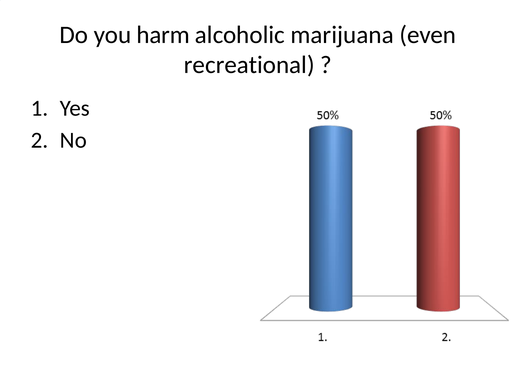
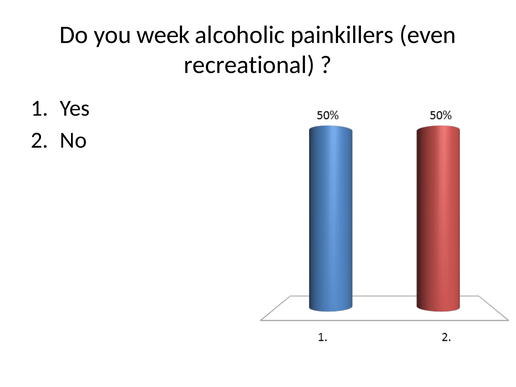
harm: harm -> week (163, 35)
marijuana: marijuana -> painkillers (342, 35)
